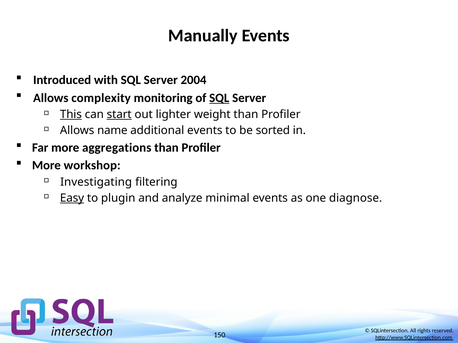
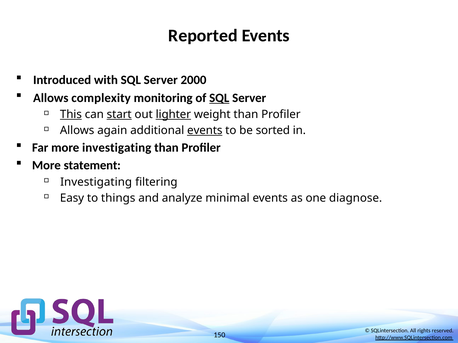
Manually: Manually -> Reported (203, 36)
2004: 2004 -> 2000 (194, 80)
lighter underline: none -> present (173, 115)
name: name -> again (112, 131)
events underline: none -> present (205, 131)
more aggregations: aggregations -> investigating (117, 148)
workshop: workshop -> statement (92, 166)
Easy underline: present -> none (72, 198)
plugin: plugin -> things (118, 198)
